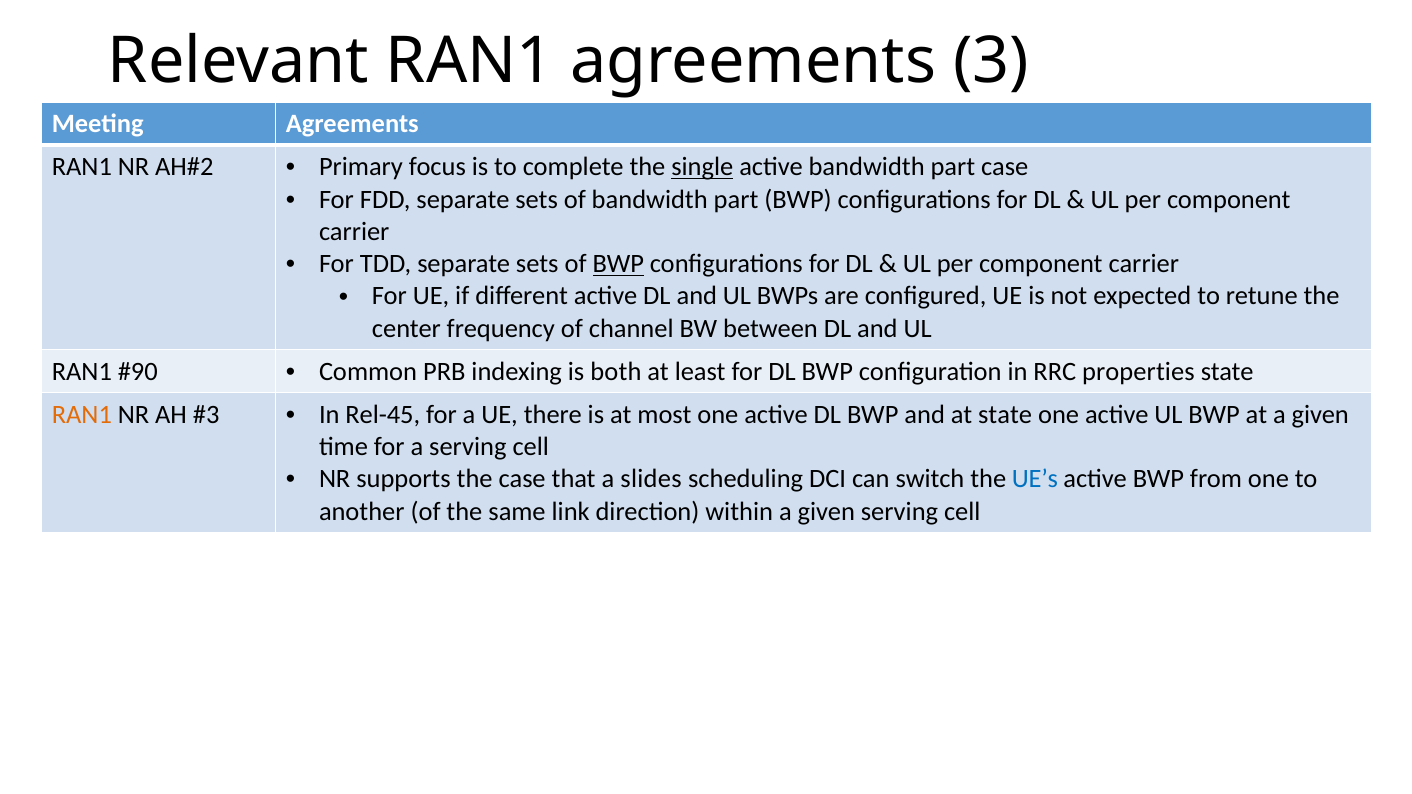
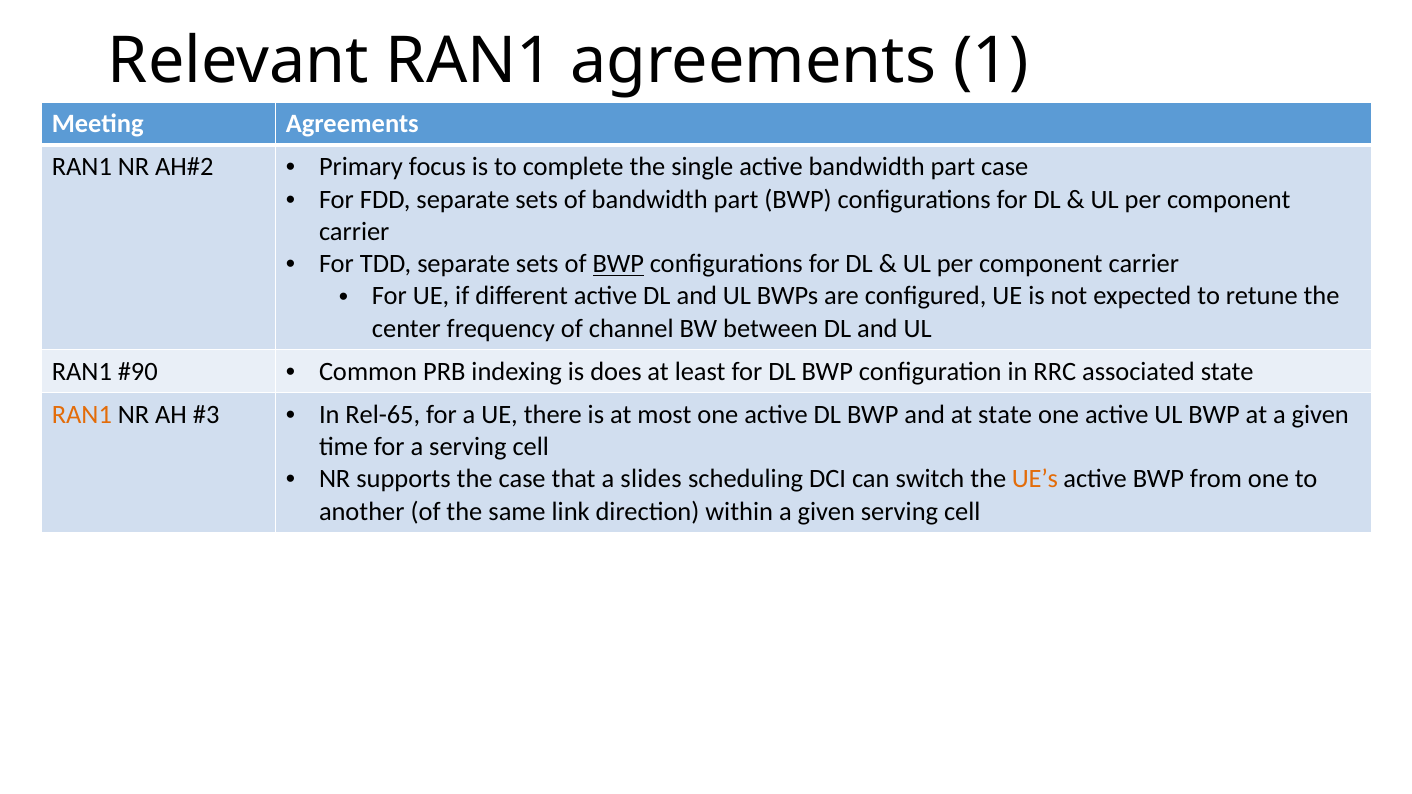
3: 3 -> 1 (991, 61)
single underline: present -> none (702, 167)
both: both -> does (616, 372)
properties: properties -> associated (1139, 372)
Rel-45: Rel-45 -> Rel-65 (383, 415)
UE’s colour: blue -> orange (1035, 479)
